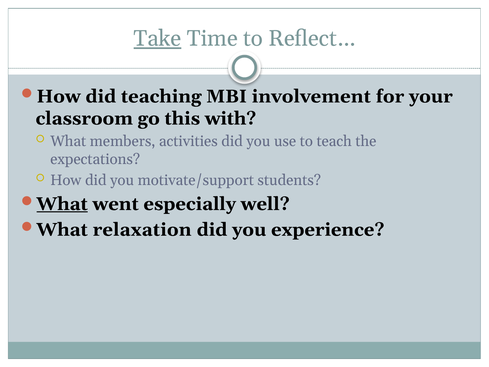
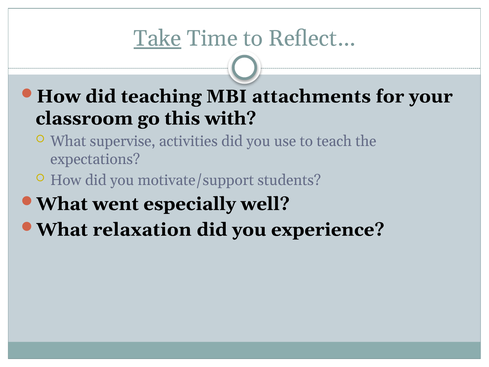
involvement: involvement -> attachments (311, 96)
members: members -> supervise (123, 141)
What underline: present -> none (62, 204)
